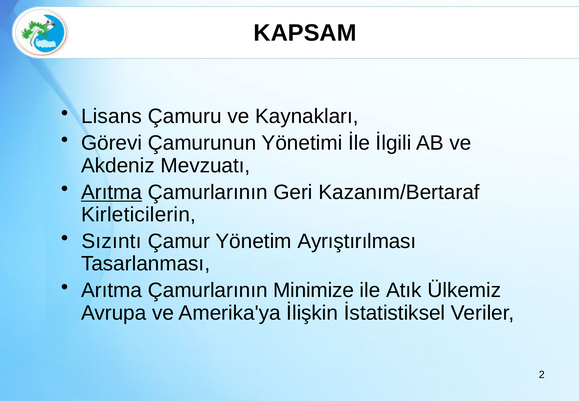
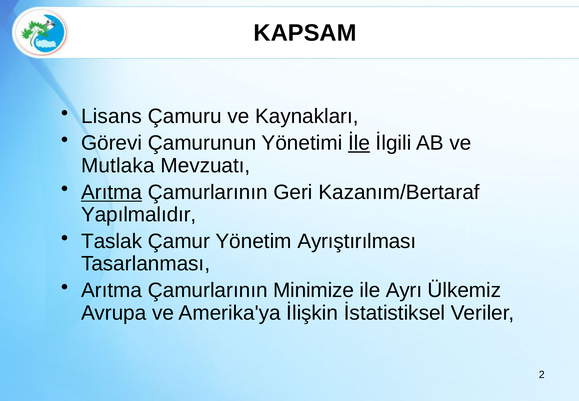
İle underline: none -> present (359, 143)
Akdeniz: Akdeniz -> Mutlaka (118, 165)
Kirleticilerin: Kirleticilerin -> Yapılmalıdır (139, 215)
Sızıntı: Sızıntı -> Taslak (112, 241)
Atık: Atık -> Ayrı (404, 290)
